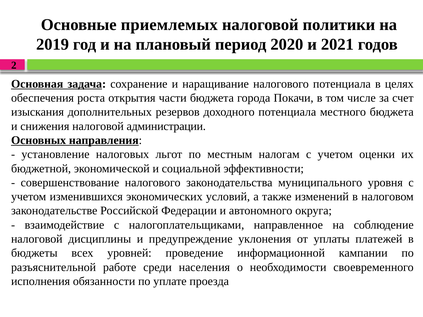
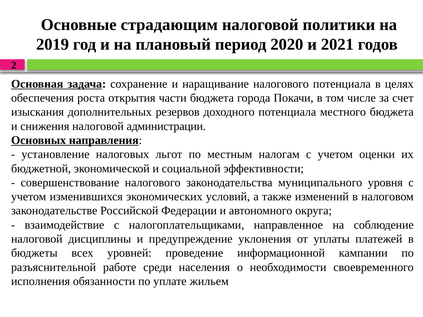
приемлемых: приемлемых -> страдающим (169, 25)
проезда: проезда -> жильем (209, 281)
